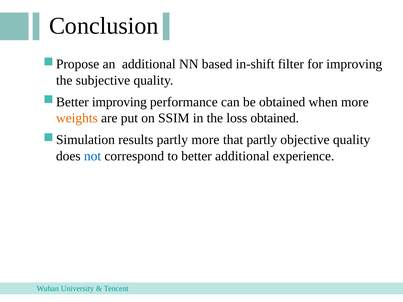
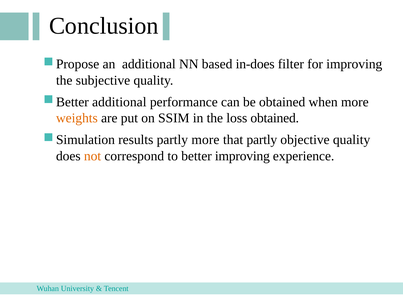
in-shift: in-shift -> in-does (255, 64)
improving: improving -> additional (119, 102)
not colour: blue -> orange (93, 156)
better additional: additional -> improving (242, 156)
